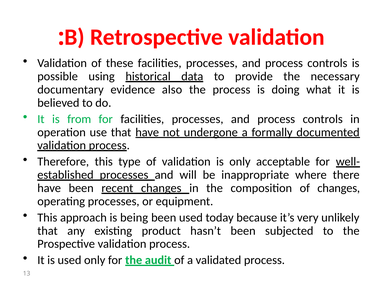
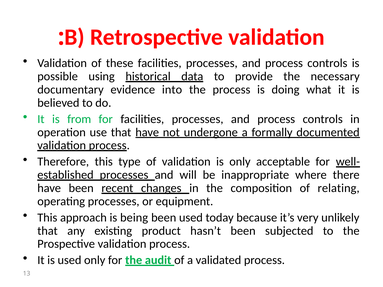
also: also -> into (172, 90)
of changes: changes -> relating (339, 188)
